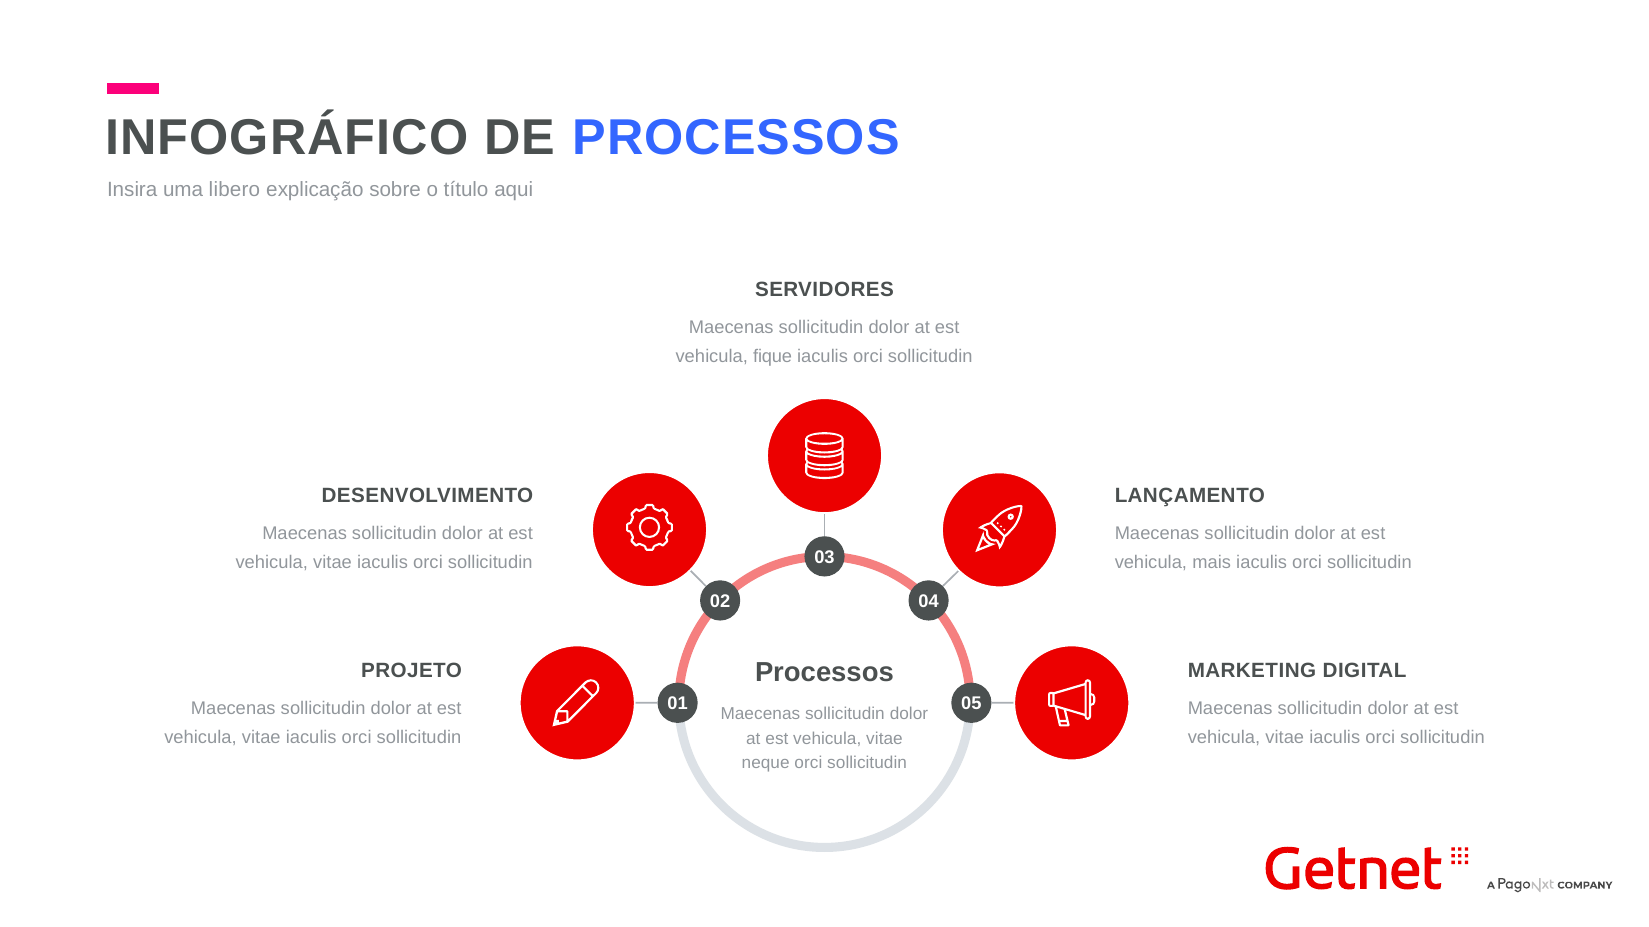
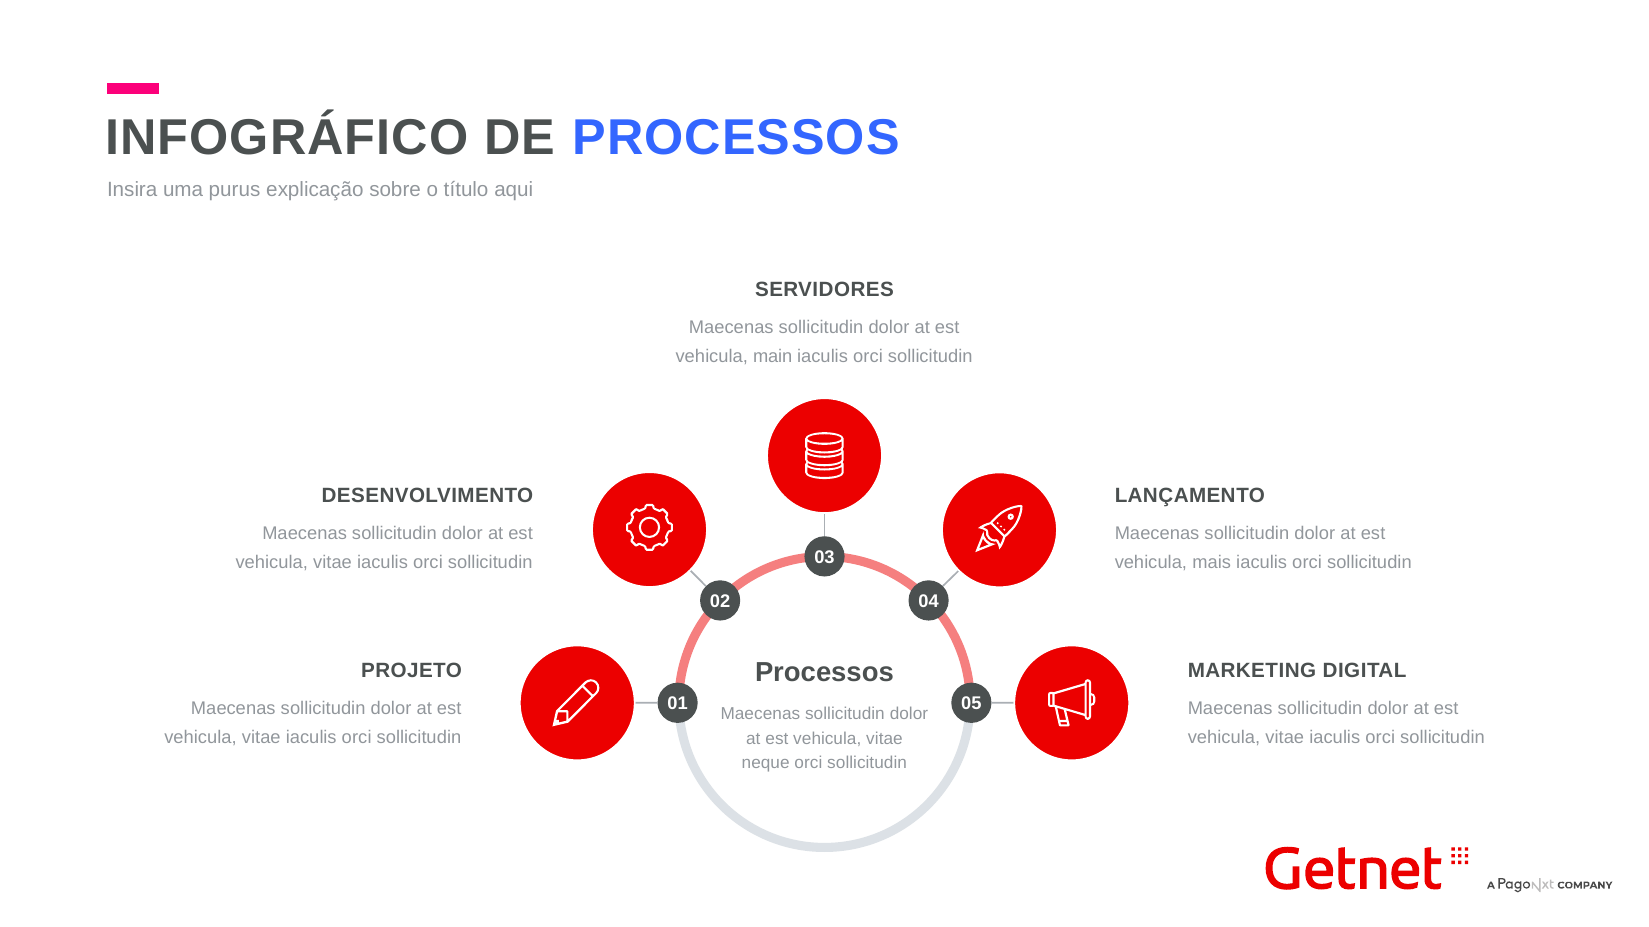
libero: libero -> purus (235, 189)
fique: fique -> main (773, 357)
